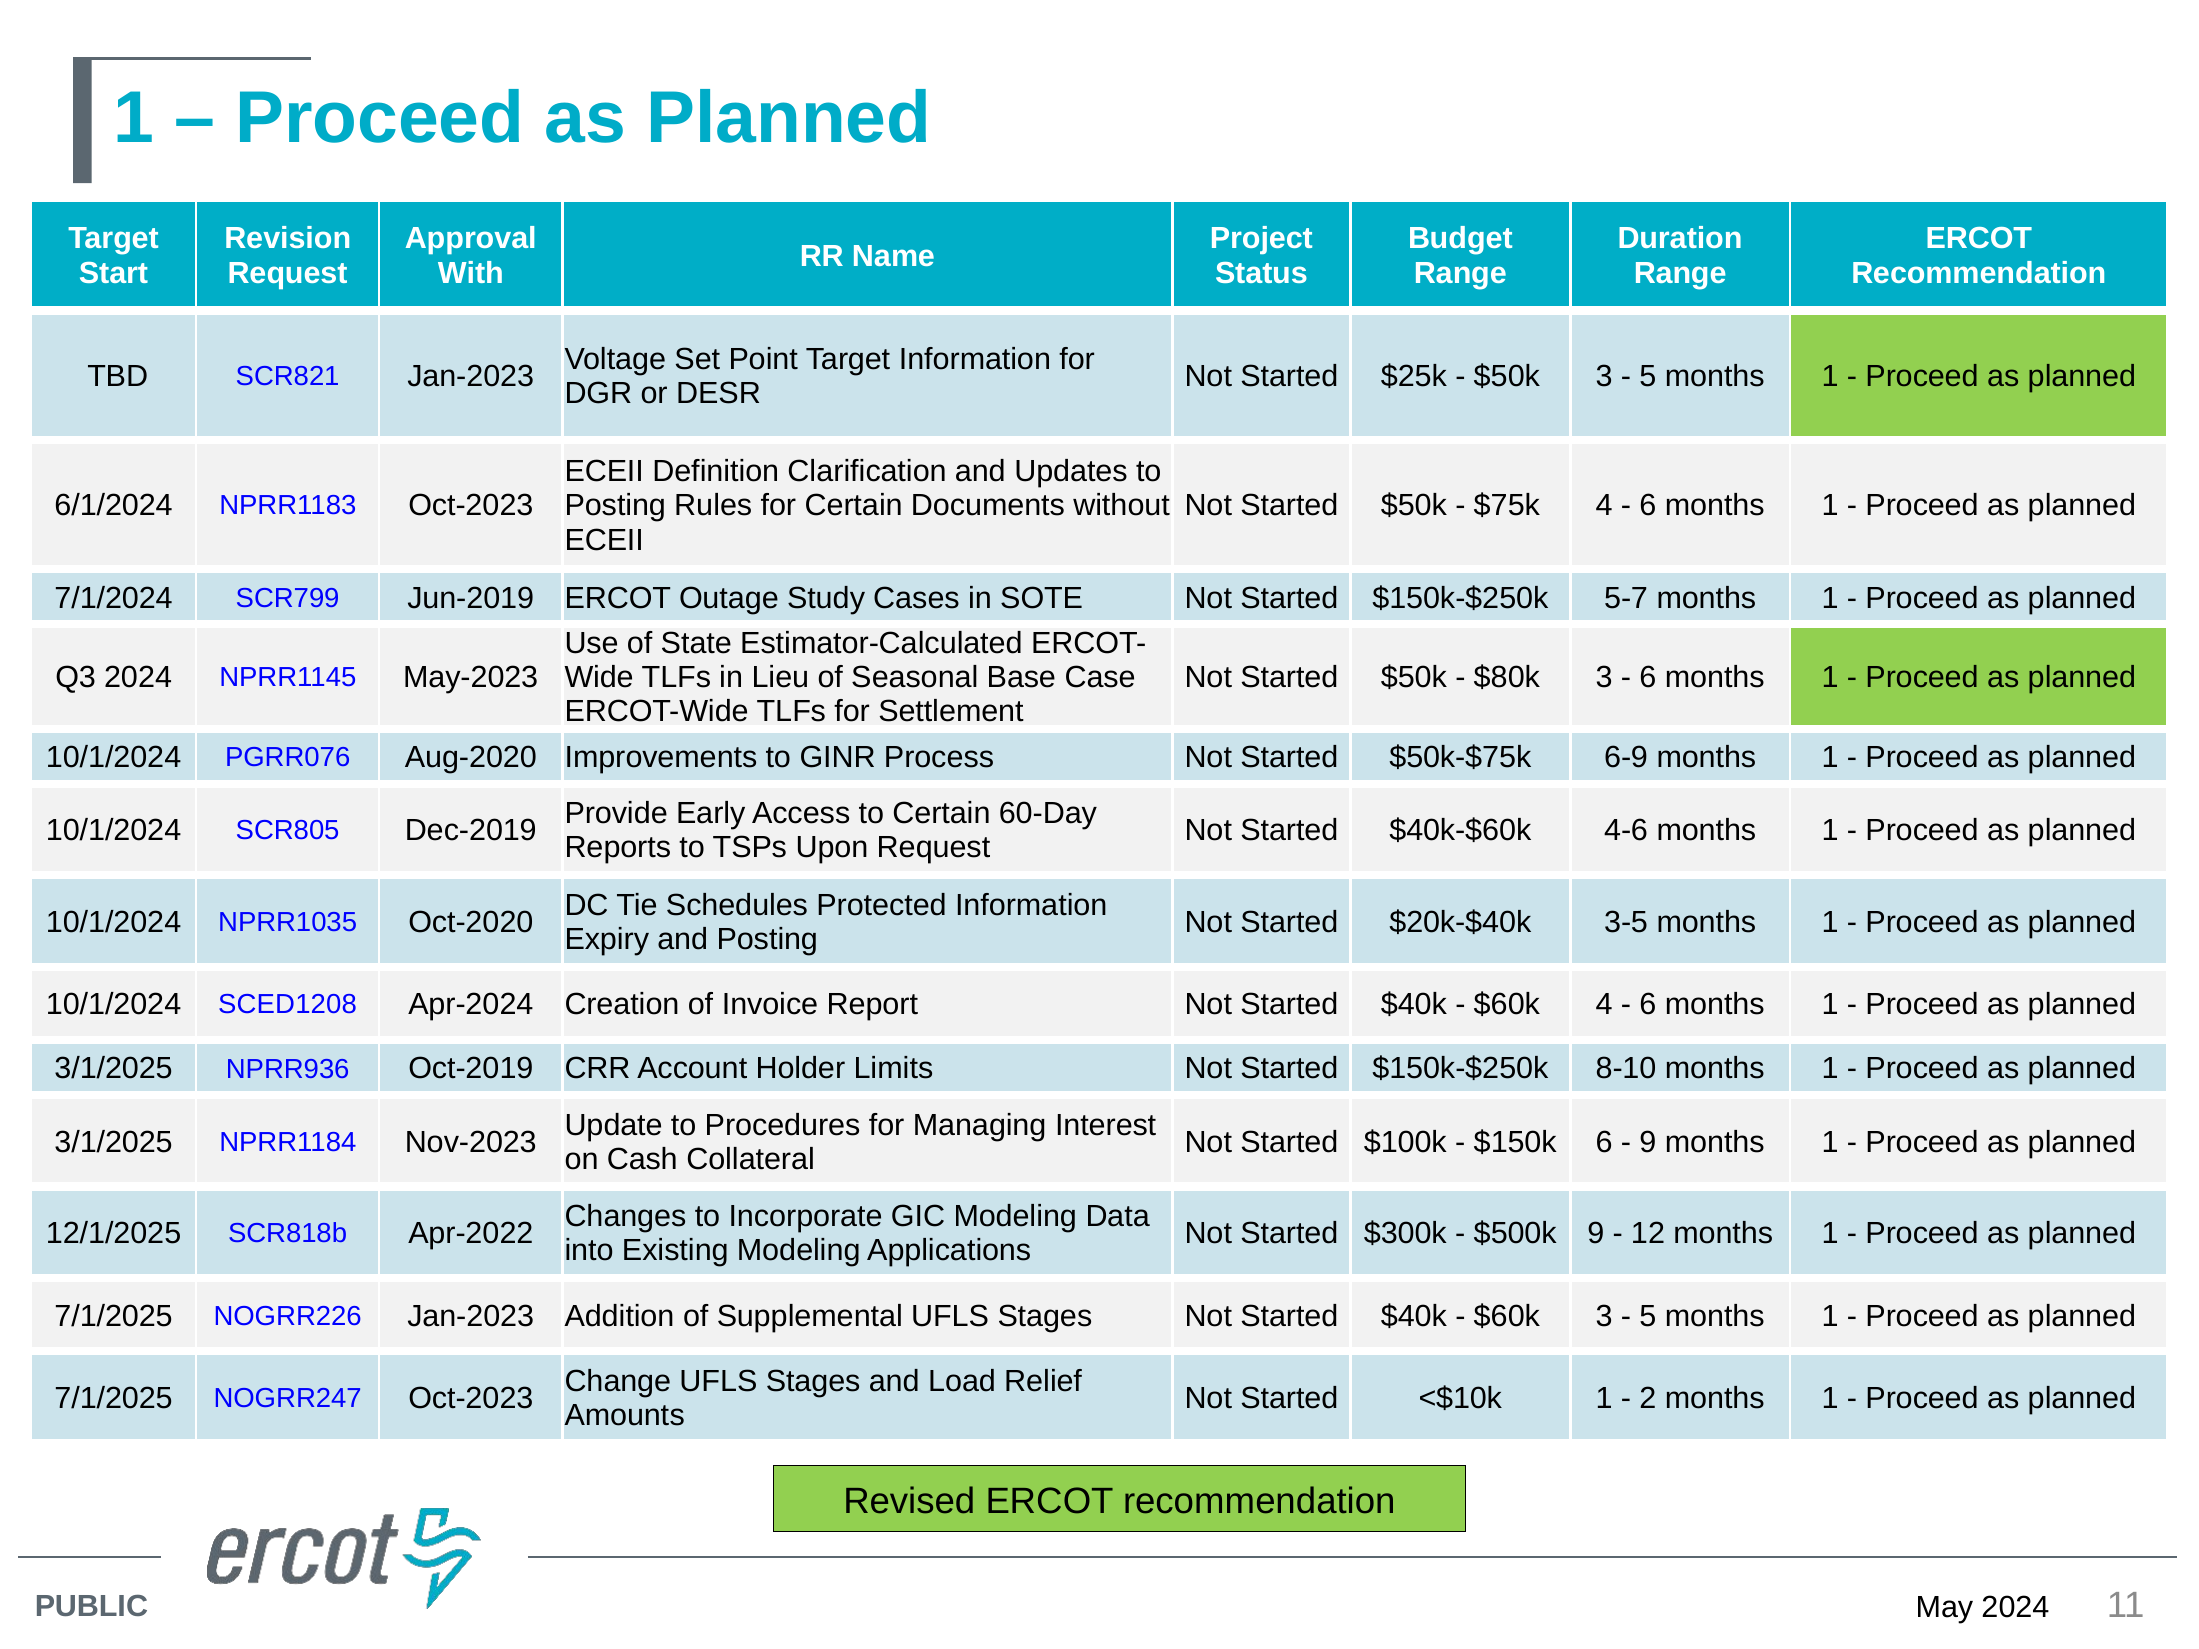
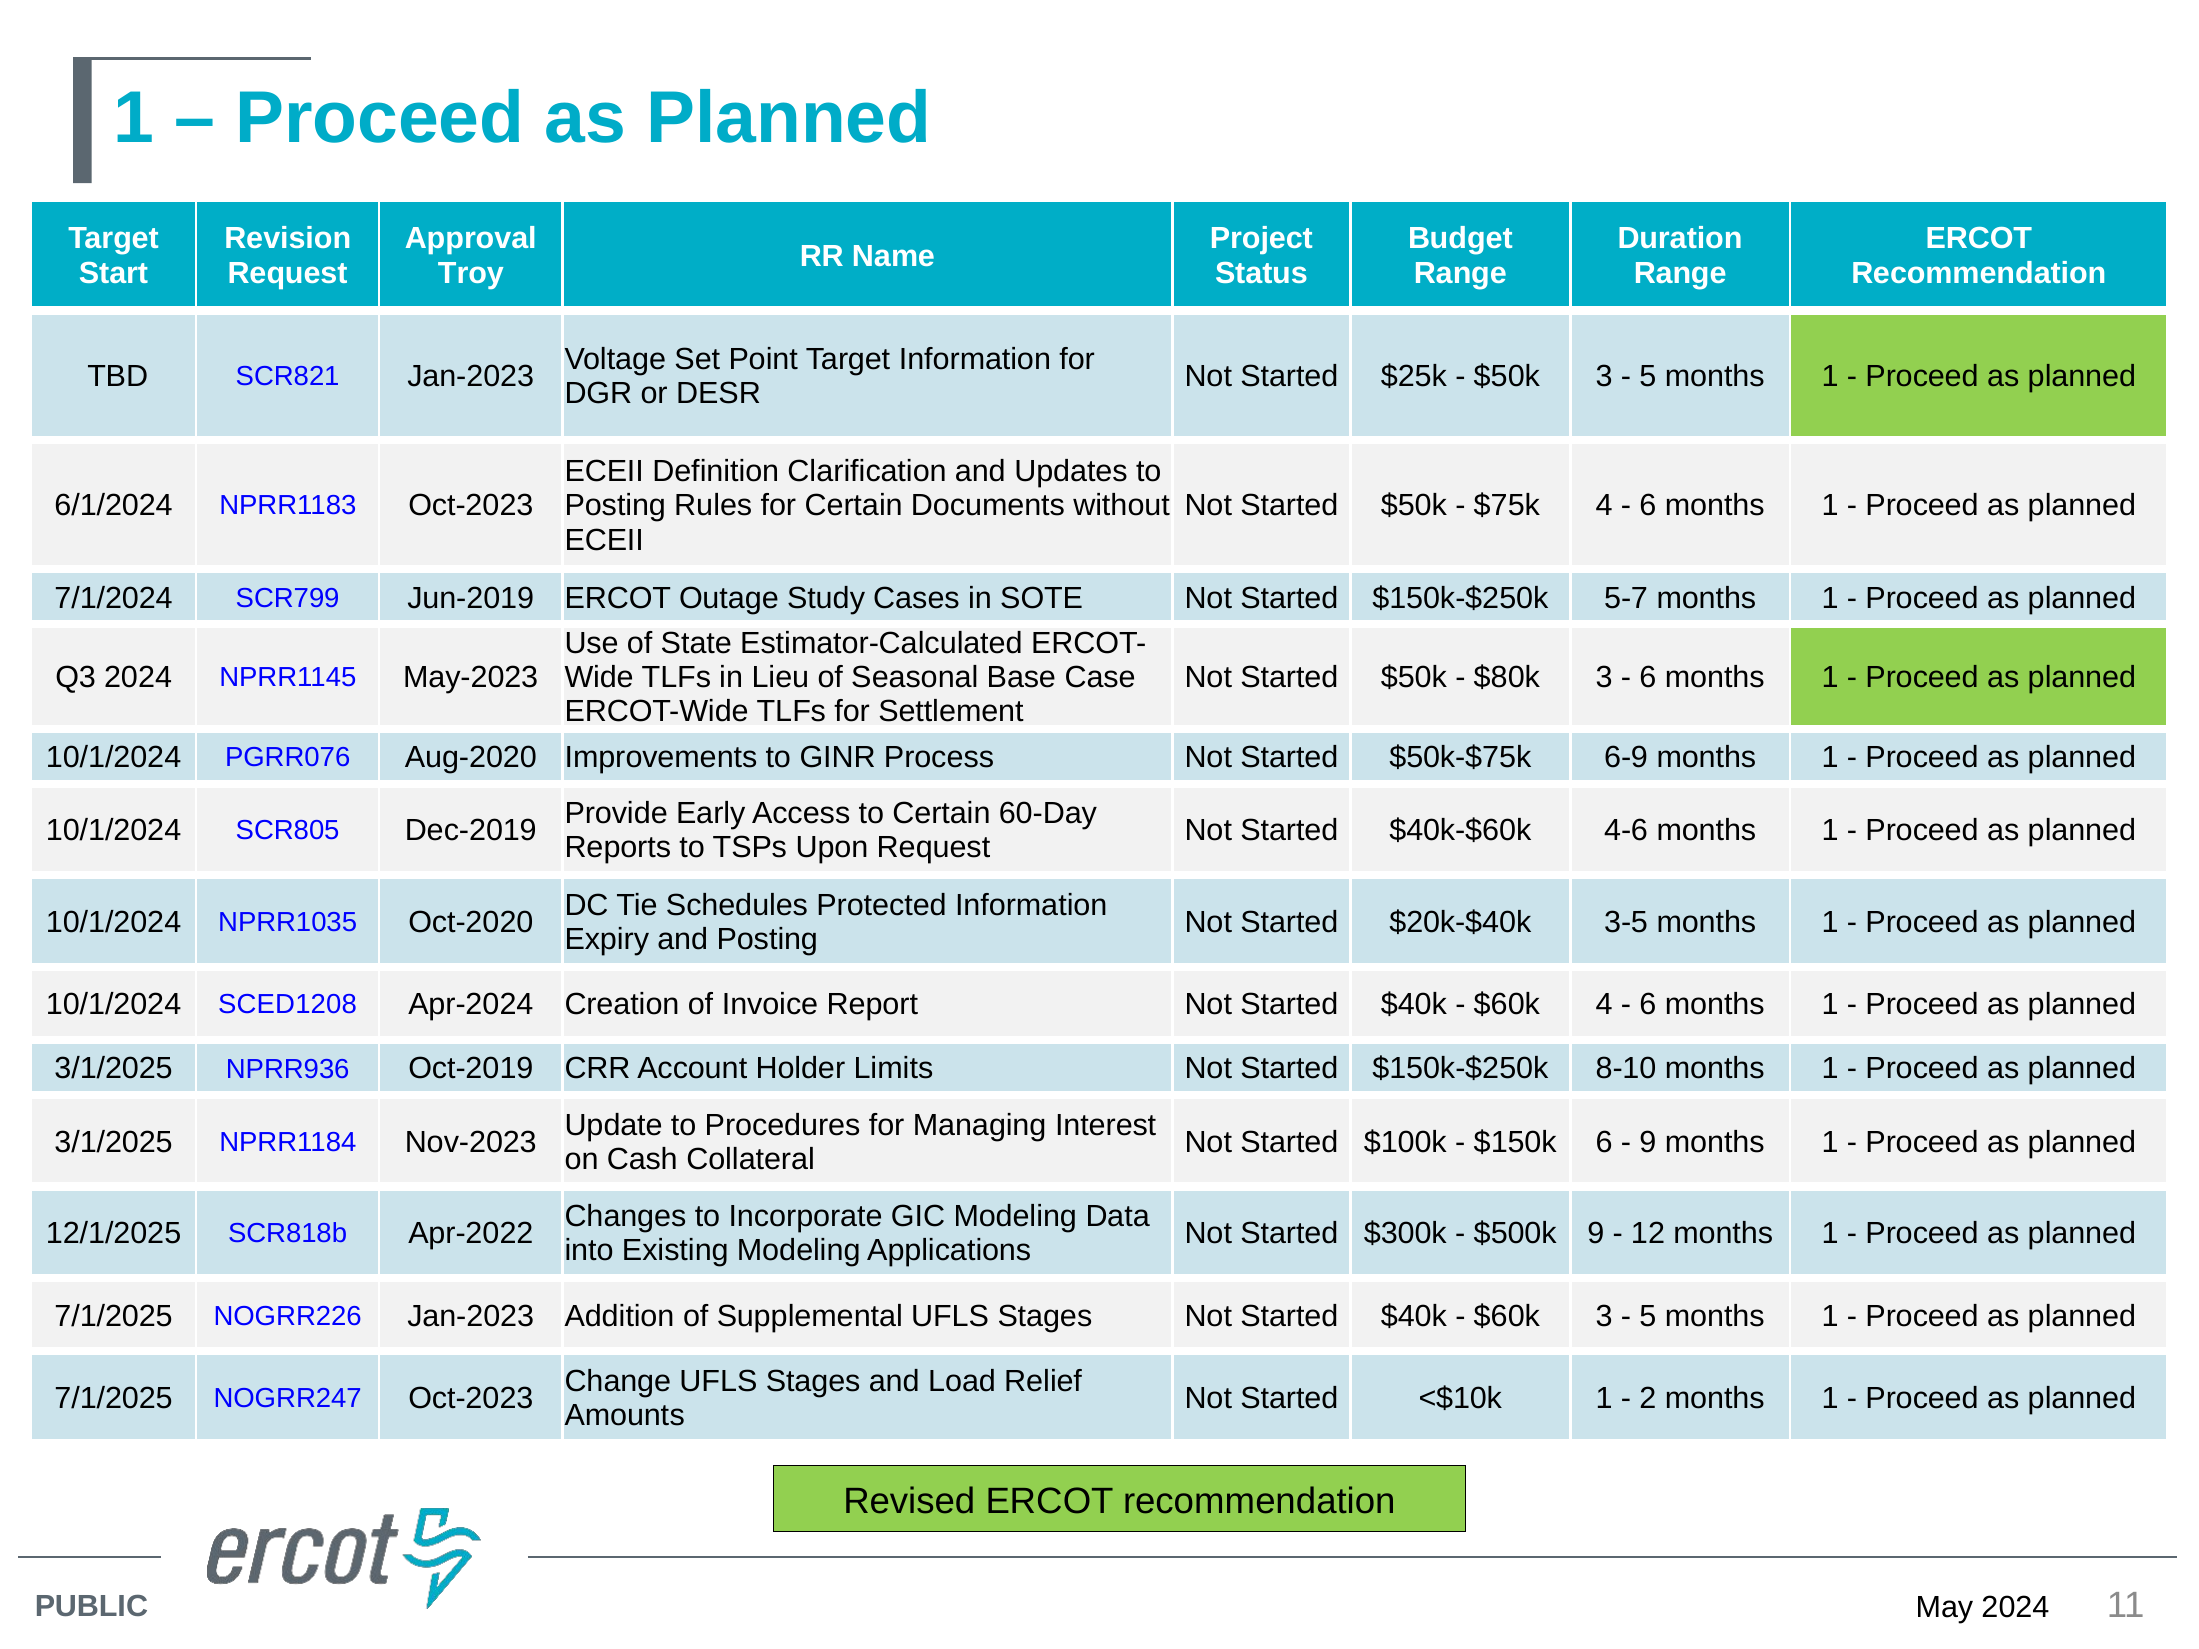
With: With -> Troy (471, 273)
